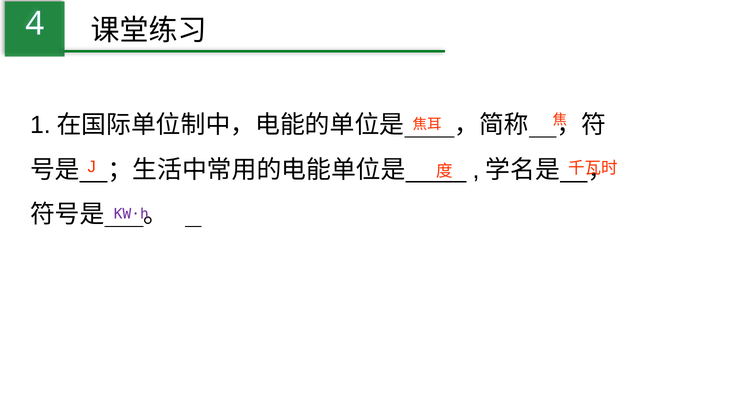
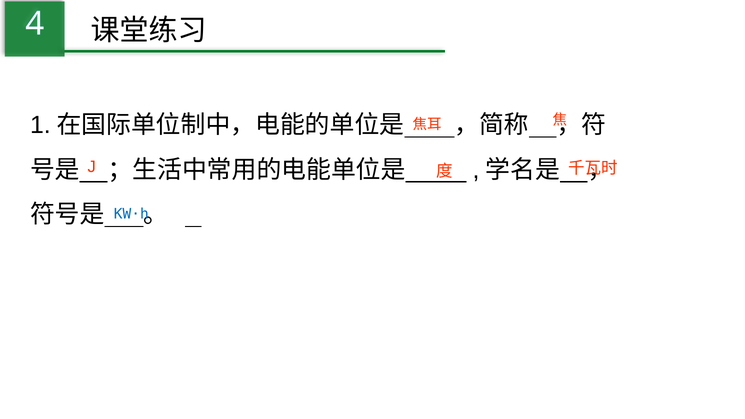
KW·h colour: purple -> blue (131, 214)
